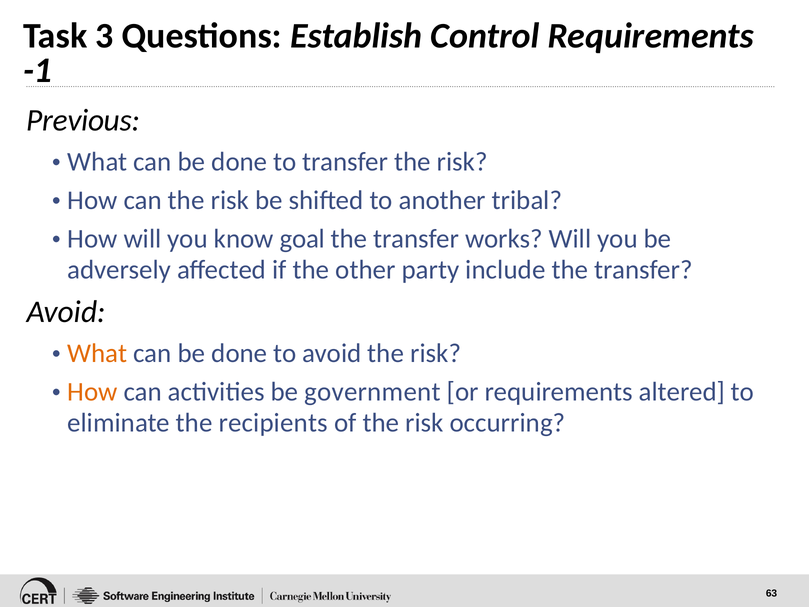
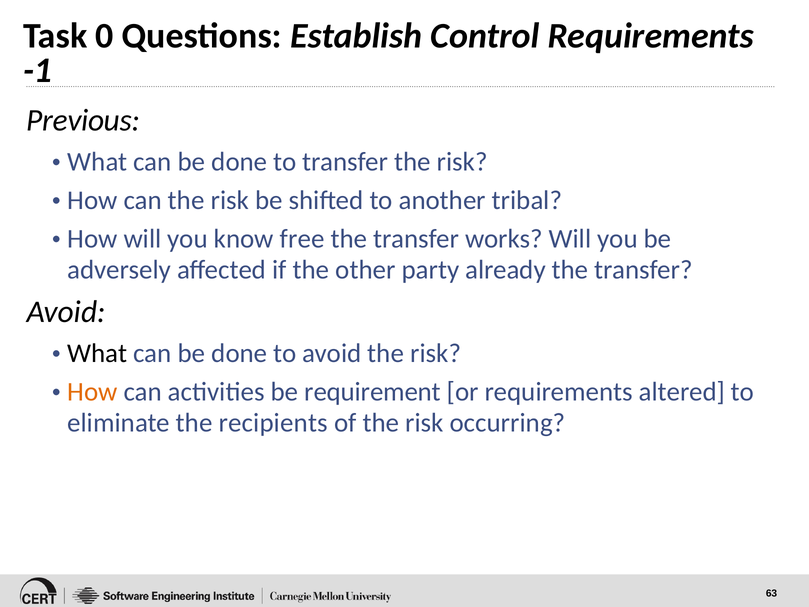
3: 3 -> 0 (105, 36)
goal: goal -> free (302, 239)
include: include -> already (506, 270)
What colour: orange -> black (97, 353)
government: government -> requirement (373, 392)
